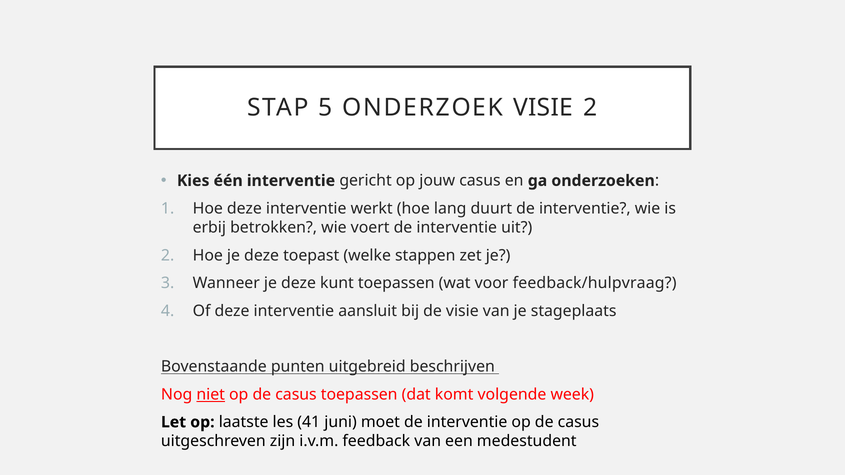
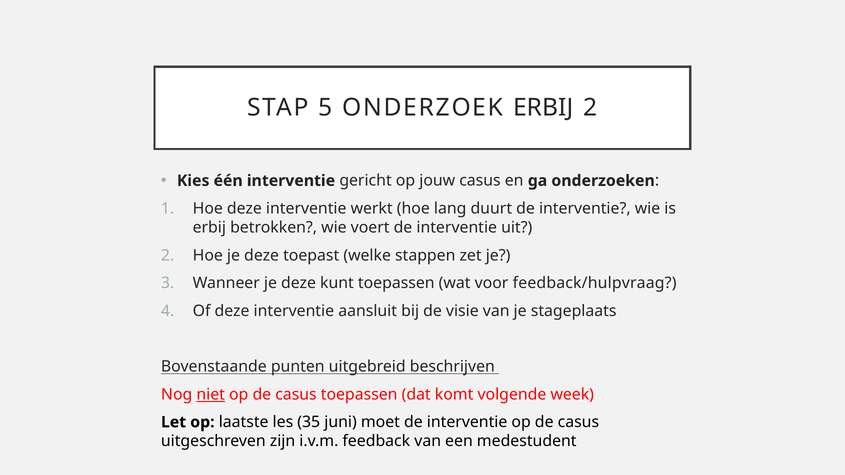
ONDERZOEK VISIE: VISIE -> ERBIJ (543, 108)
41: 41 -> 35 (309, 422)
